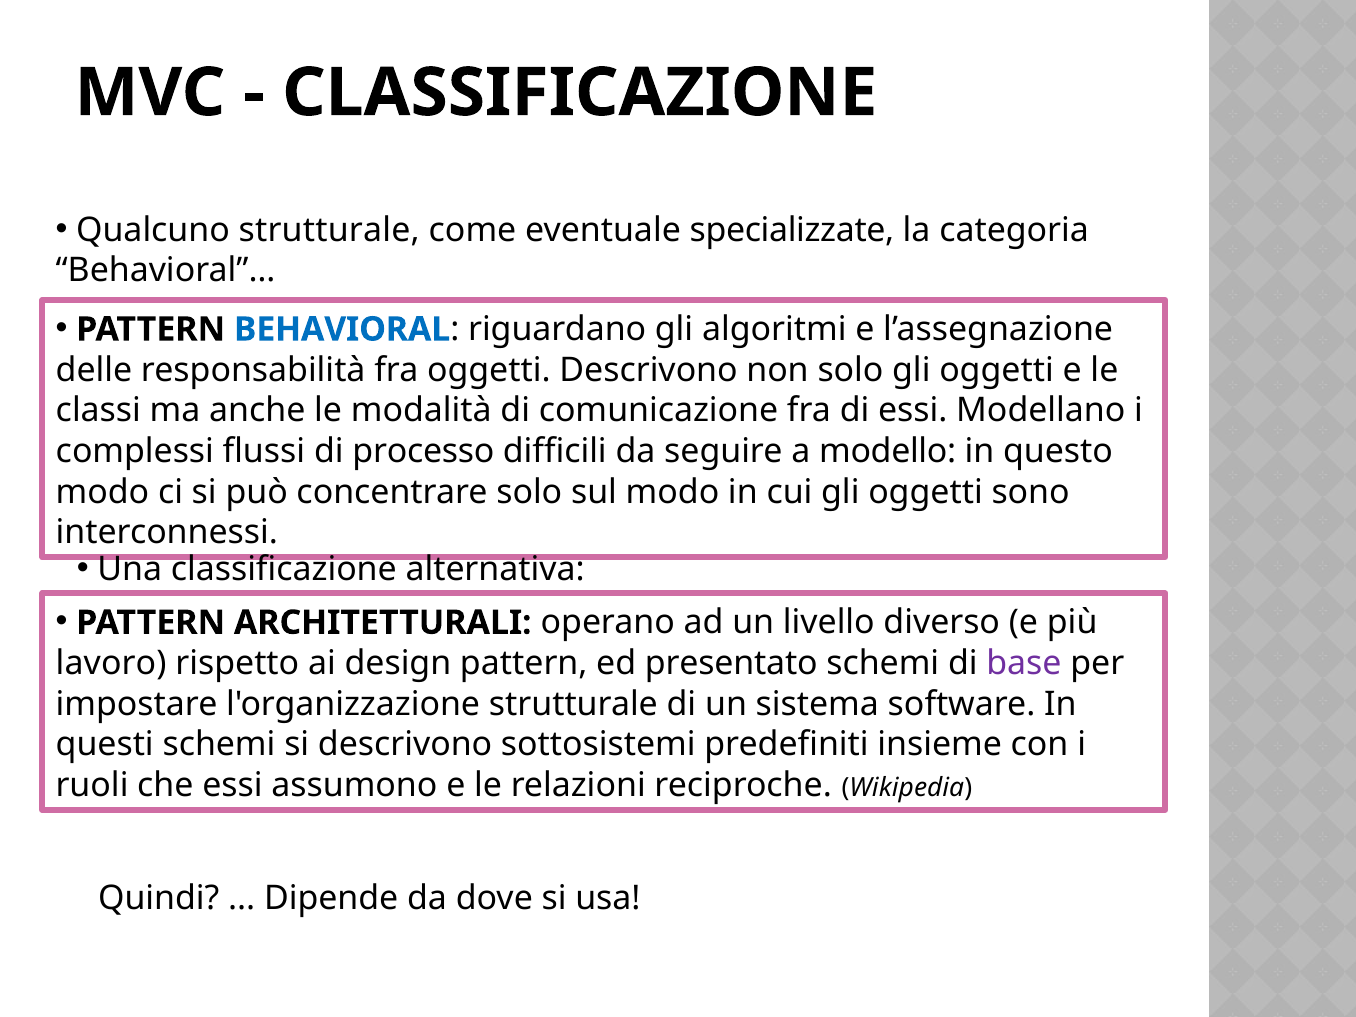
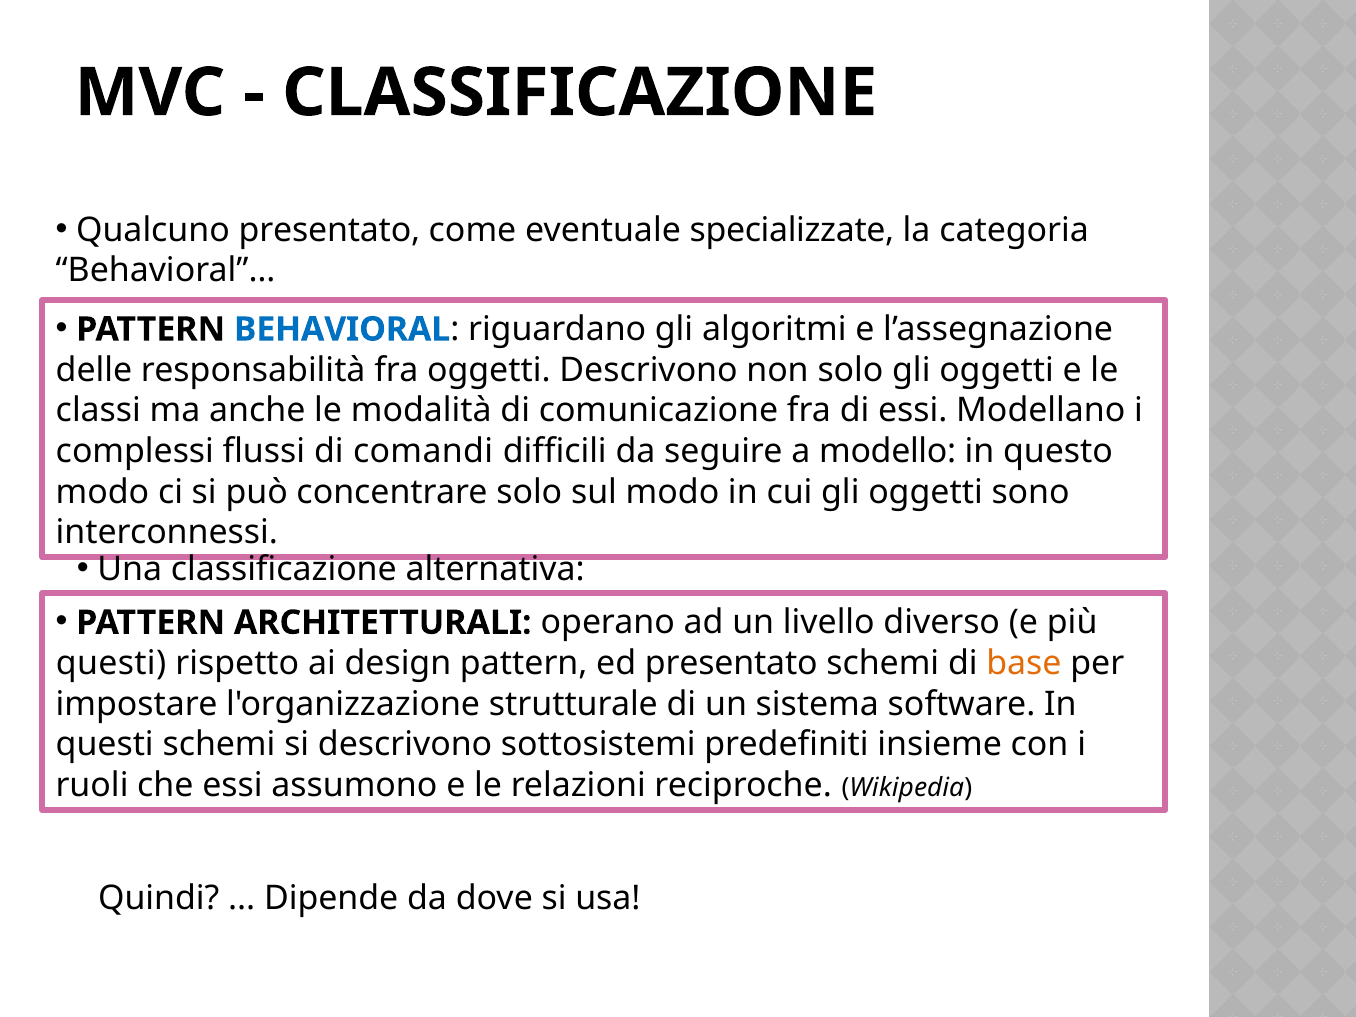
Qualcuno strutturale: strutturale -> presentato (329, 230)
processo: processo -> comandi (423, 451)
lavoro: lavoro -> questi (111, 663)
base colour: purple -> orange (1024, 663)
